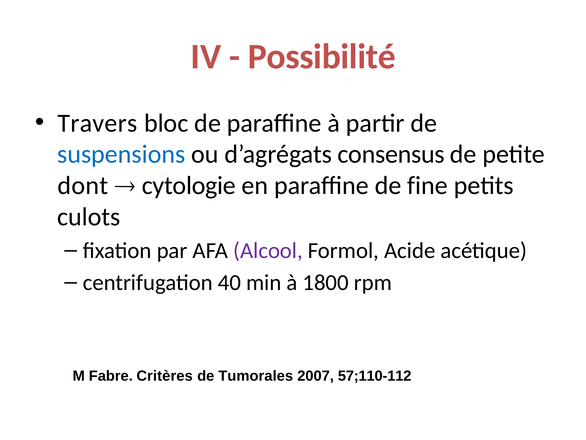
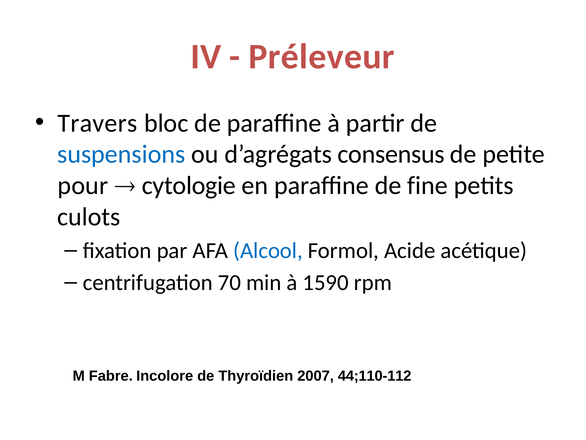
Possibilité: Possibilité -> Préleveur (322, 57)
dont: dont -> pour (83, 185)
Alcool colour: purple -> blue (268, 250)
40: 40 -> 70 (229, 282)
1800: 1800 -> 1590 (326, 282)
Critères: Critères -> Incolore (165, 375)
Tumorales: Tumorales -> Thyroïdien (256, 375)
57;110-112: 57;110-112 -> 44;110-112 (375, 375)
